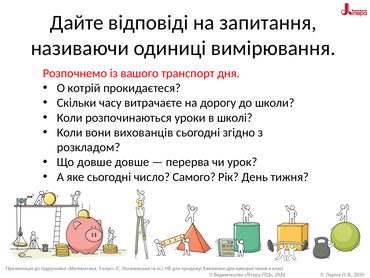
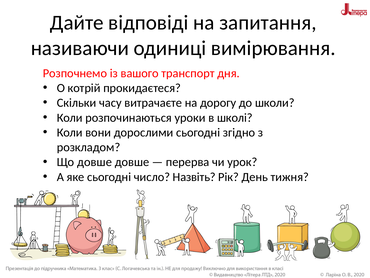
вихованців: вихованців -> дорослими (144, 132)
Самого: Самого -> Назвіть (194, 177)
